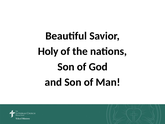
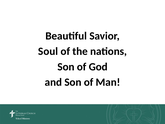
Holy: Holy -> Soul (48, 51)
